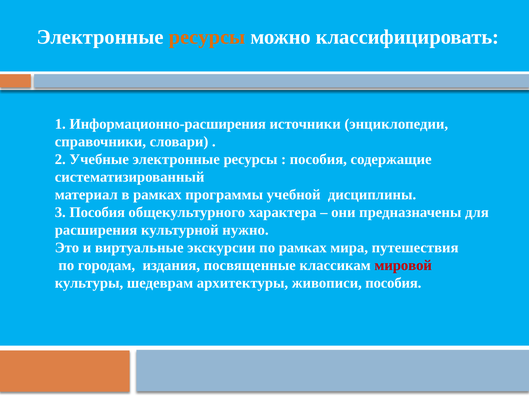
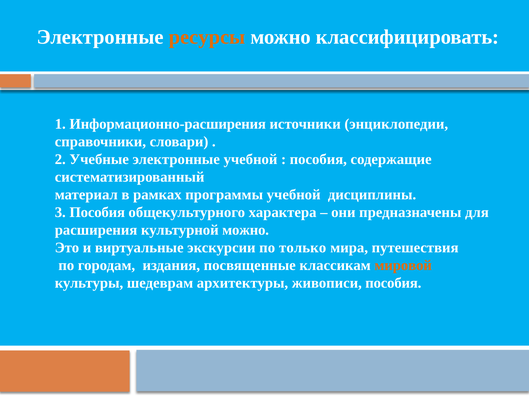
Учебные электронные ресурсы: ресурсы -> учебной (250, 159)
культурной нужно: нужно -> можно (246, 230)
по рамках: рамках -> только (303, 248)
мировой colour: red -> orange (403, 265)
